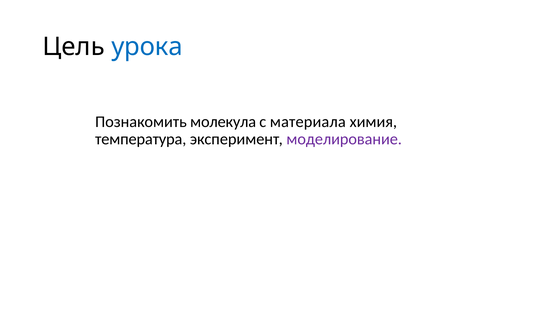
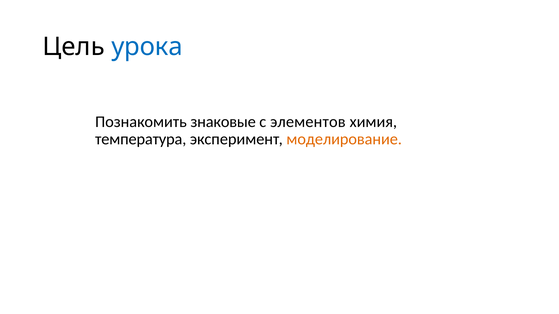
молекула: молекула -> знаковые (223, 122)
материала: материала -> элементов (308, 122)
моделирование colour: purple -> orange (344, 139)
